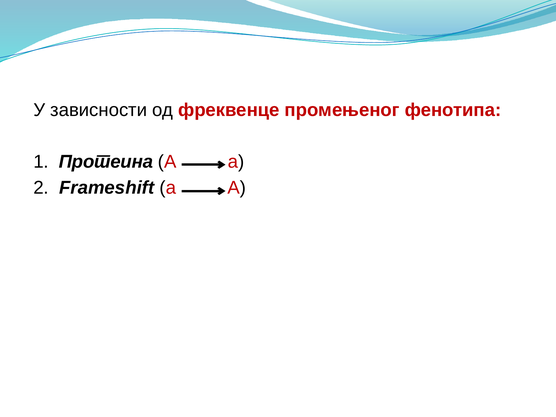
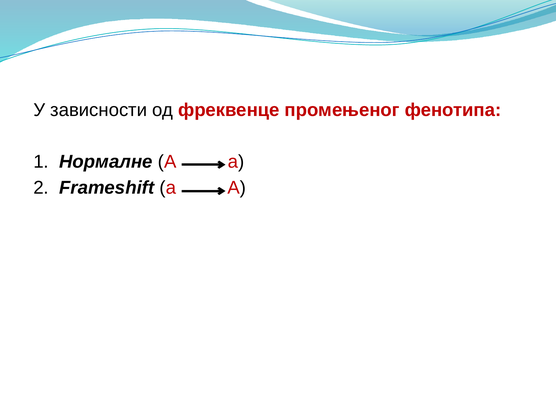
Протеина: Протеина -> Нормалне (106, 162)
